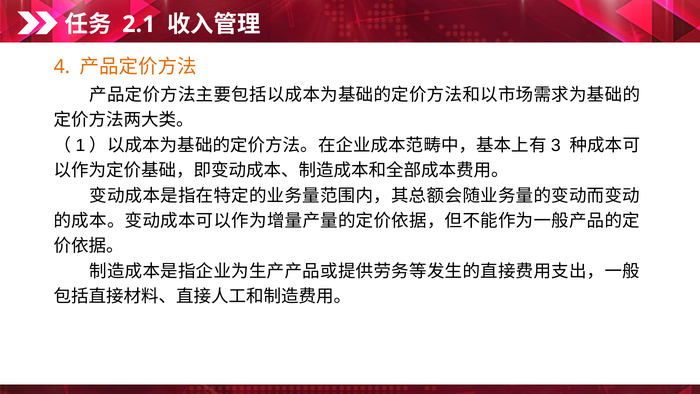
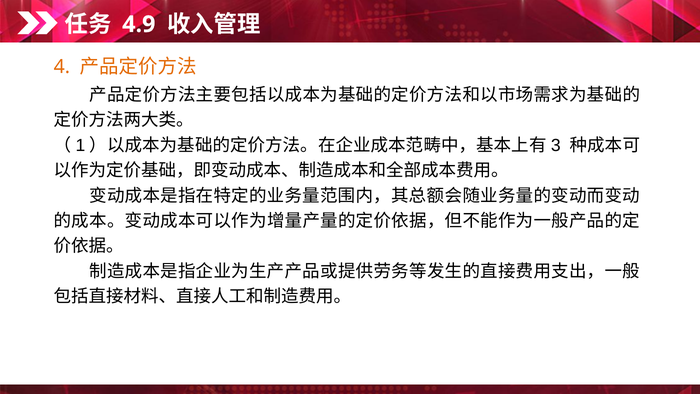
2.1: 2.1 -> 4.9 (139, 24)
